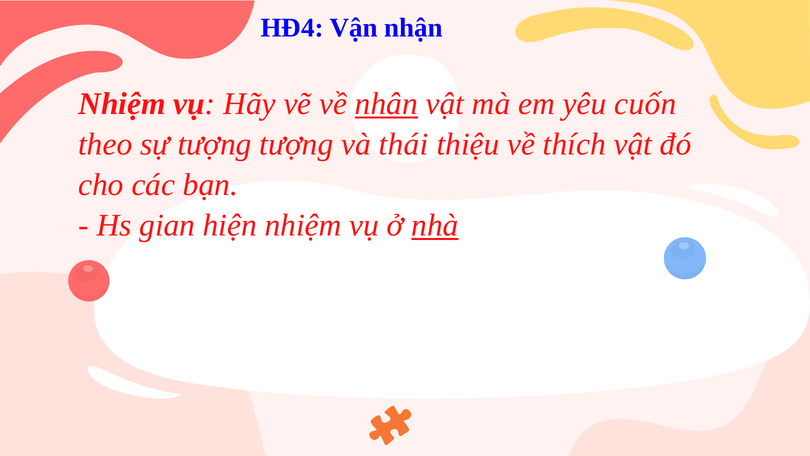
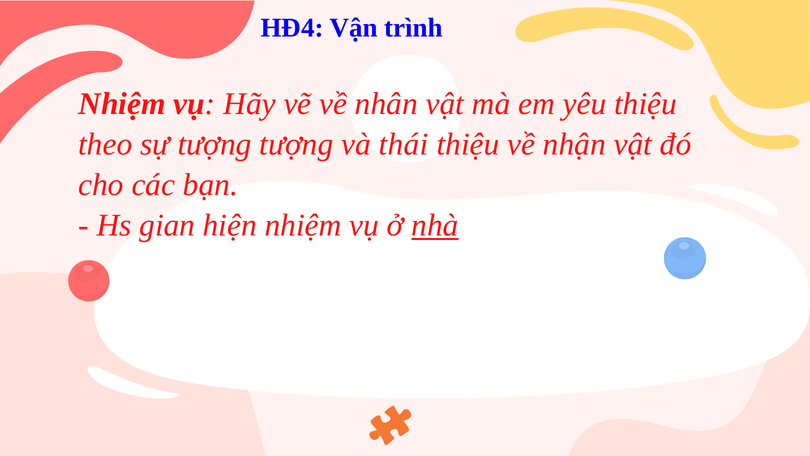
nhận: nhận -> trình (414, 28)
nhân underline: present -> none (386, 104)
yêu cuốn: cuốn -> thiệu (646, 104)
thích: thích -> nhận (574, 144)
